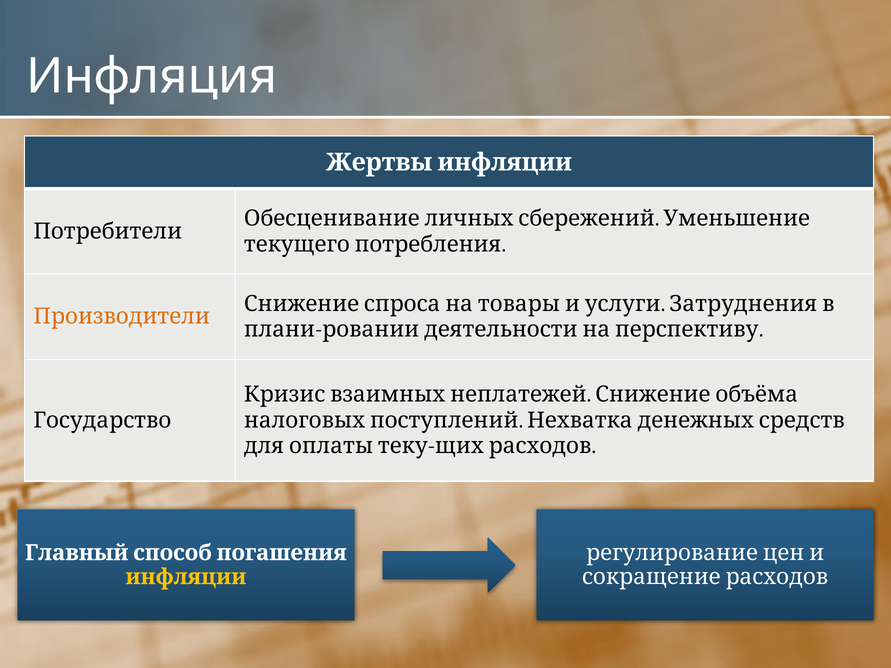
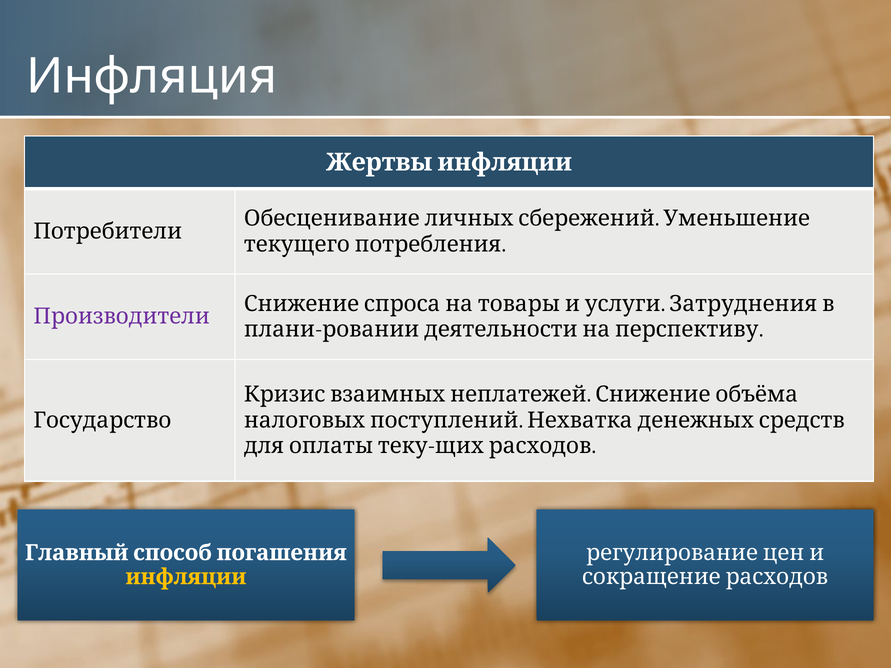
Производители colour: orange -> purple (122, 317)
